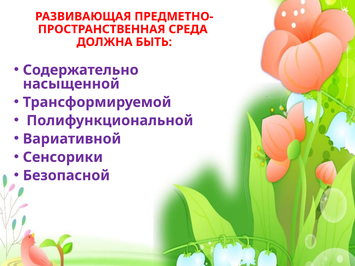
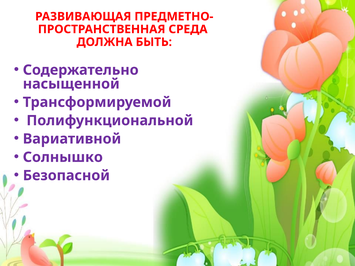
Сенсорики: Сенсорики -> Солнышко (63, 157)
